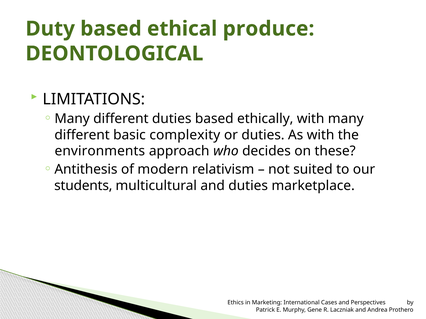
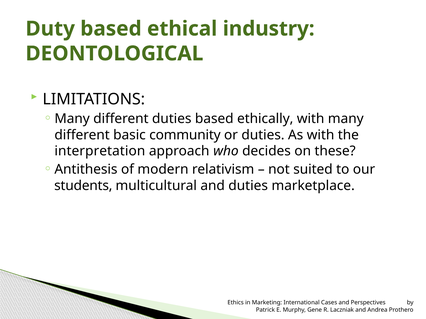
produce: produce -> industry (269, 29)
complexity: complexity -> community (185, 135)
environments: environments -> interpretation (100, 151)
